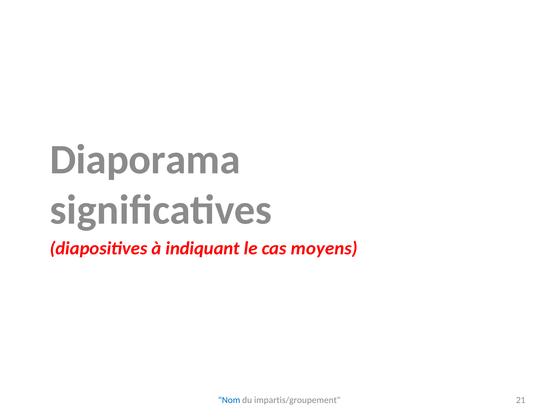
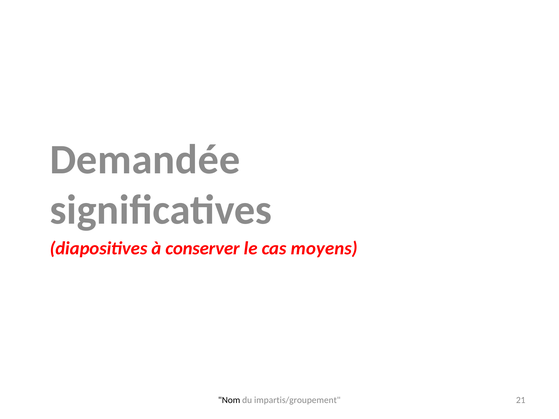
Diaporama: Diaporama -> Demandée (145, 160)
indiquant: indiquant -> conserver (203, 248)
Nom colour: blue -> black (229, 400)
